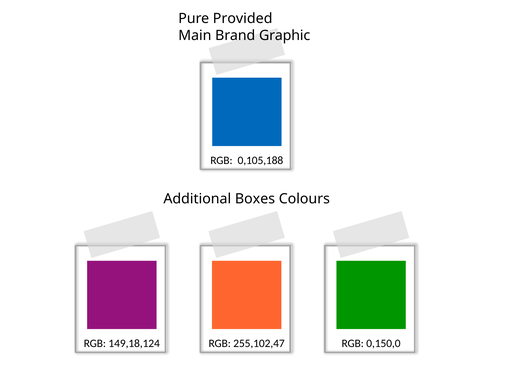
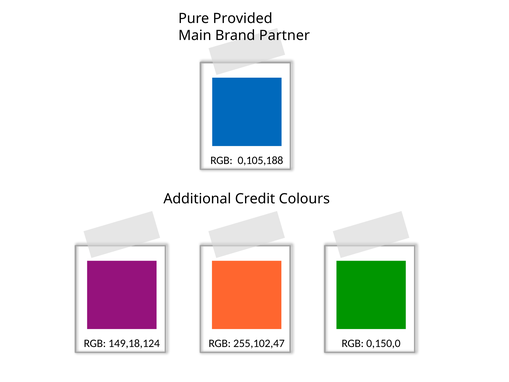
Graphic: Graphic -> Partner (284, 35)
Boxes: Boxes -> Credit (255, 199)
